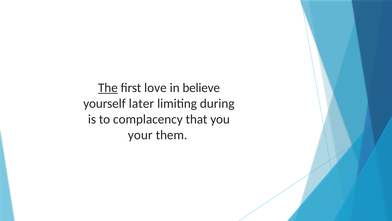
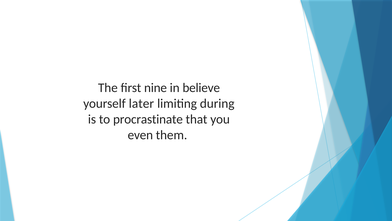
The underline: present -> none (108, 88)
love: love -> nine (156, 88)
complacency: complacency -> procrastinate (148, 119)
your: your -> even (140, 135)
